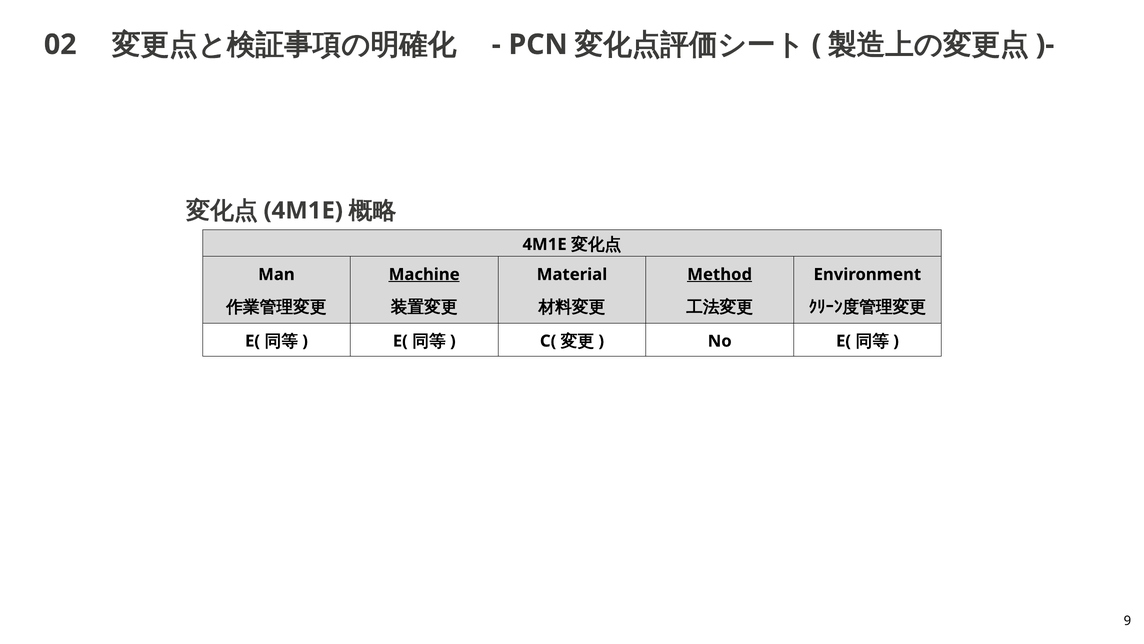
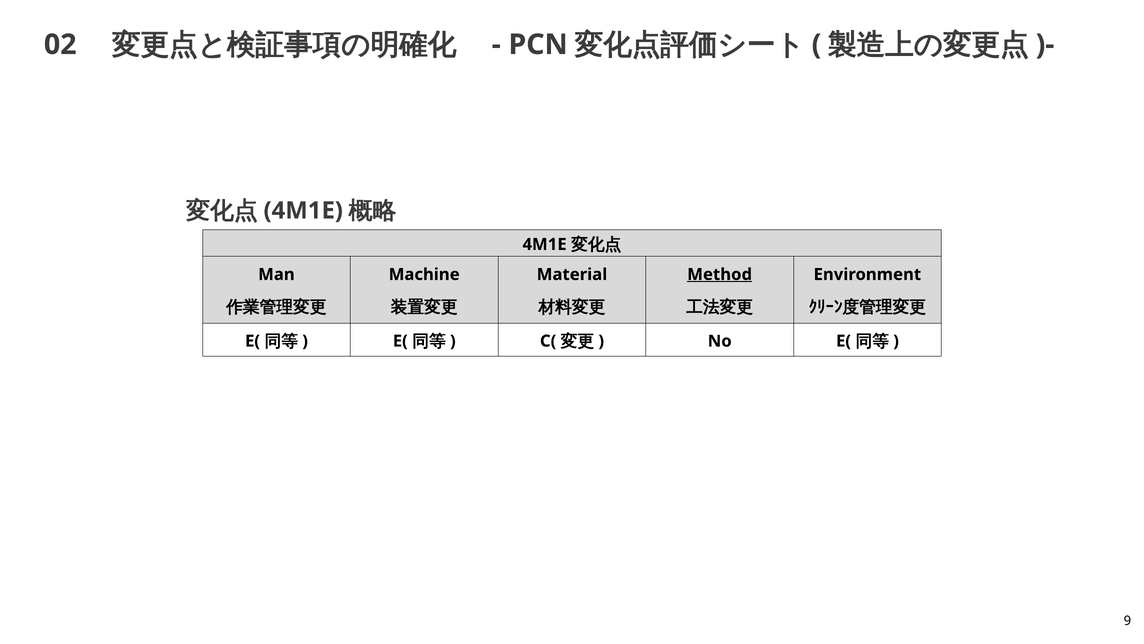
Machine underline: present -> none (424, 274)
